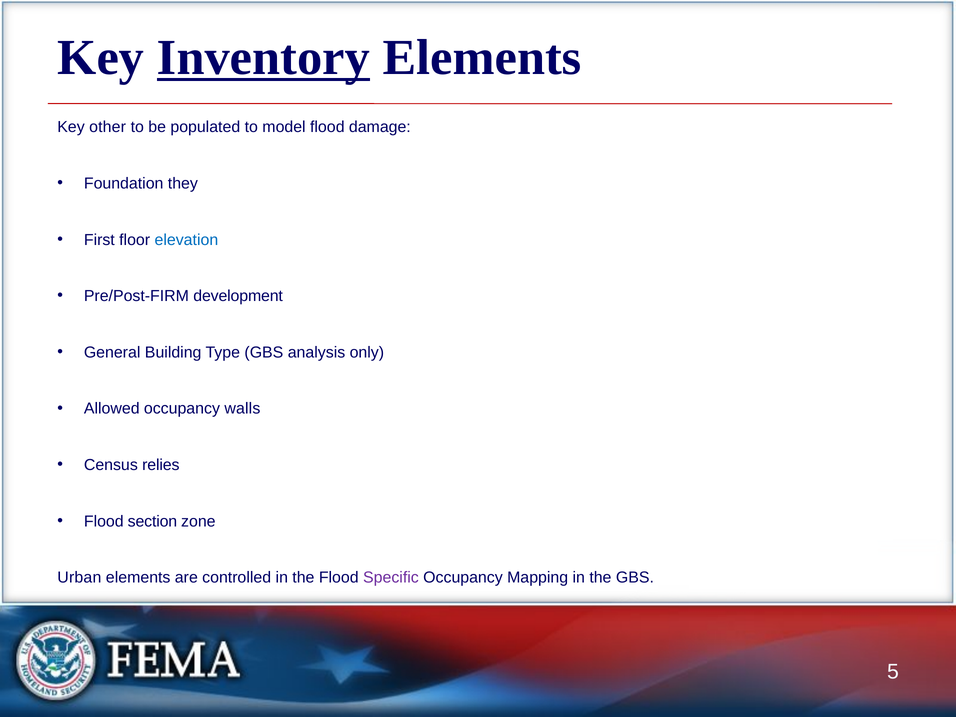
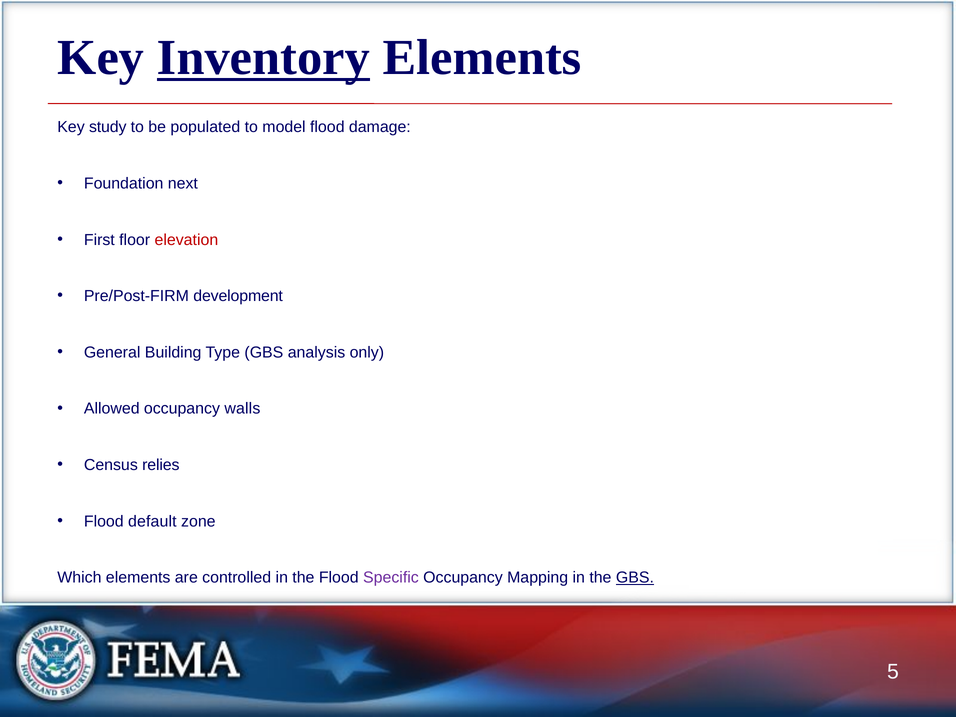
other: other -> study (108, 127)
they: they -> next (183, 183)
elevation colour: blue -> red (186, 240)
section: section -> default (152, 521)
Urban: Urban -> Which (79, 578)
GBS underline: none -> present (635, 578)
